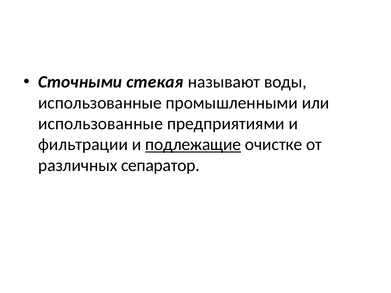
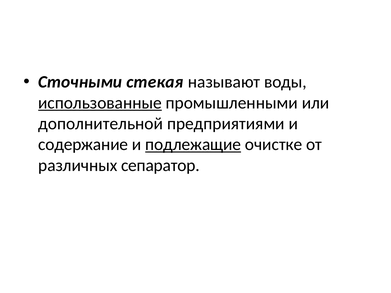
использованные underline: none -> present (100, 103)
использованные: использованные -> дополнительной (101, 124)
фильтрации: фильтрации -> содержание (83, 145)
